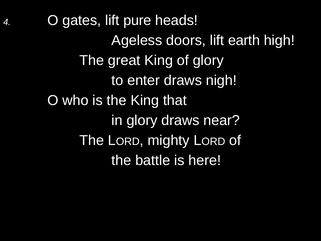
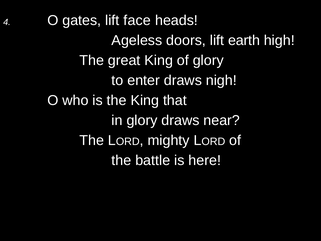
pure: pure -> face (137, 20)
